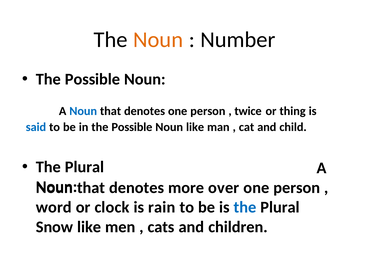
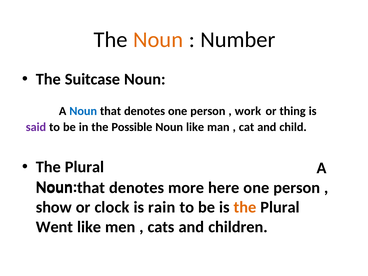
Possible: Possible -> Suitcase (92, 79)
twice: twice -> work (248, 111)
said colour: blue -> purple (36, 127)
over: over -> here (224, 188)
word: word -> show (54, 207)
the colour: blue -> orange (245, 207)
Snow: Snow -> Went (54, 227)
